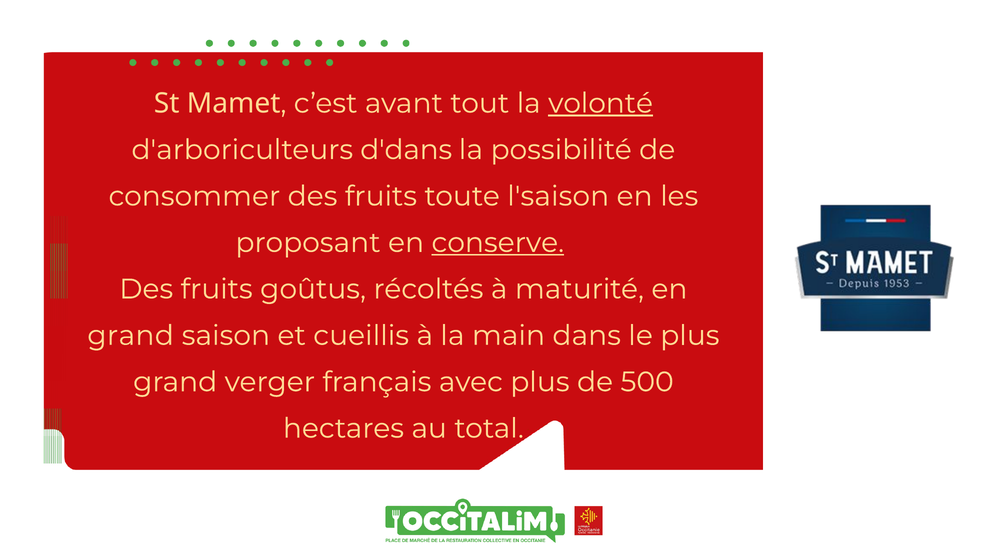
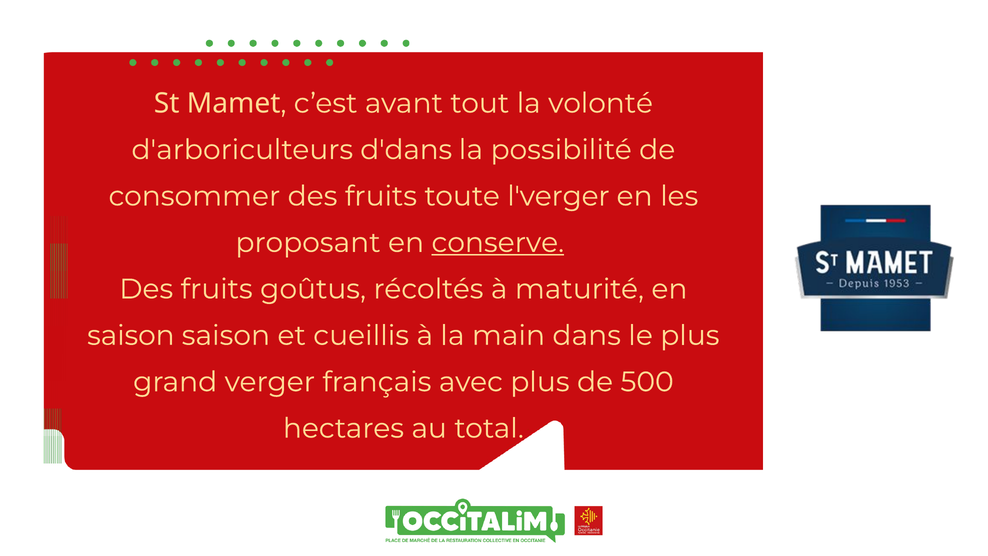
volonté underline: present -> none (601, 103)
l'saison: l'saison -> l'verger (558, 196)
grand: grand -> saison (131, 335)
